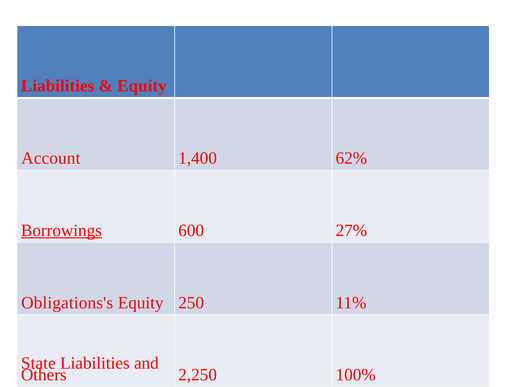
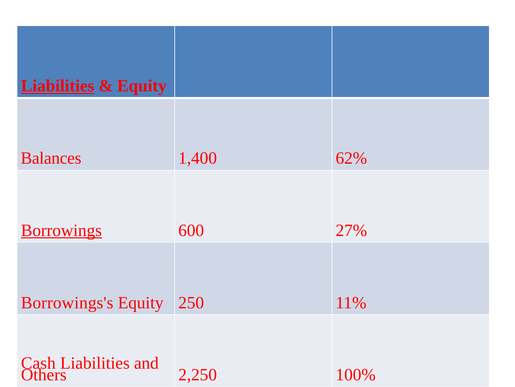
Liabilities underline: none -> present (58, 86)
Account: Account -> Balances (51, 158)
Obligations's: Obligations's -> Borrowings's (67, 302)
State: State -> Cash (38, 362)
